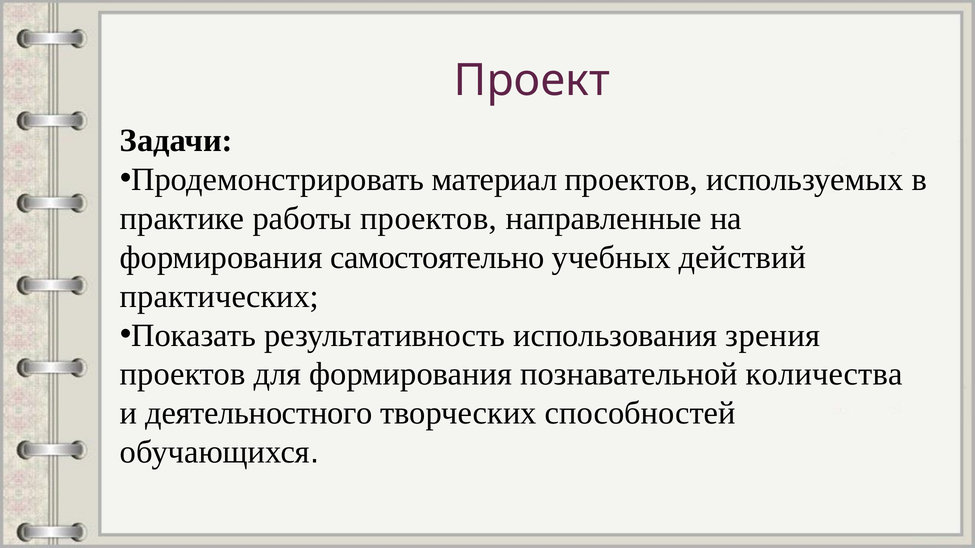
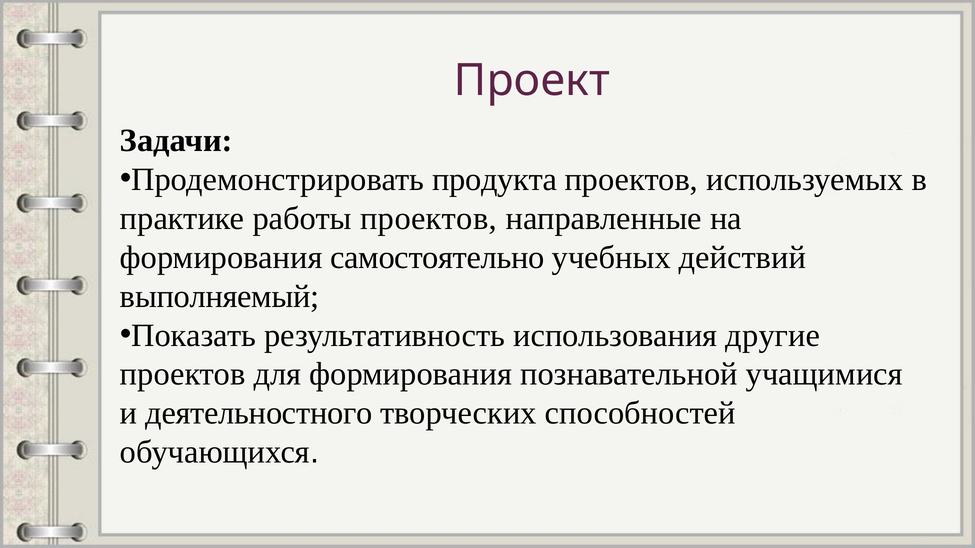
материал: материал -> продукта (495, 180)
практических: практических -> выполняемый (220, 297)
зрения: зрения -> другие (773, 336)
количества: количества -> учащимися (824, 375)
